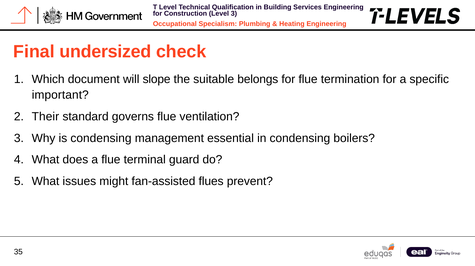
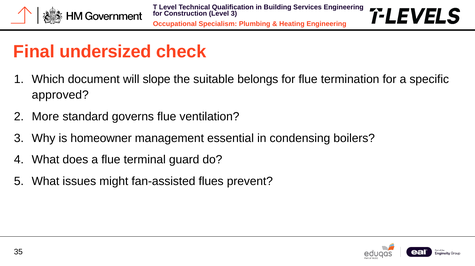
important: important -> approved (60, 95)
Their: Their -> More (45, 116)
is condensing: condensing -> homeowner (101, 138)
